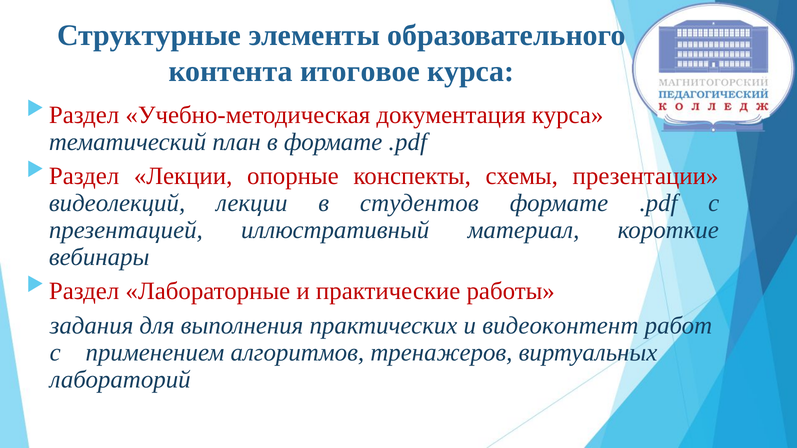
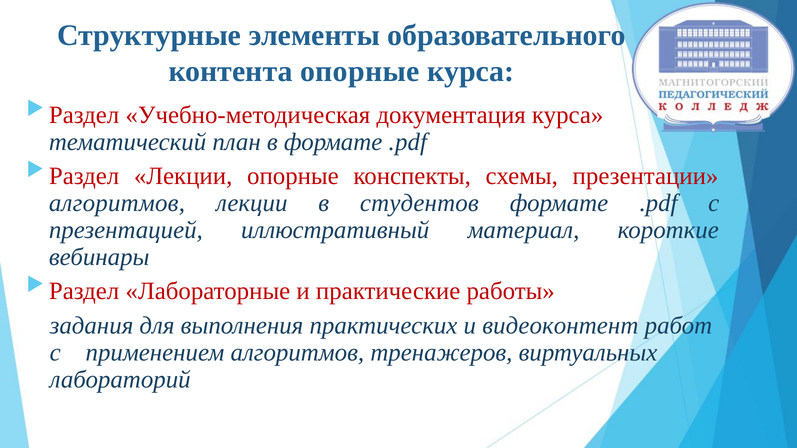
контента итоговое: итоговое -> опорные (360, 71)
видеолекций: видеолекций -> алгоритмов (117, 203)
